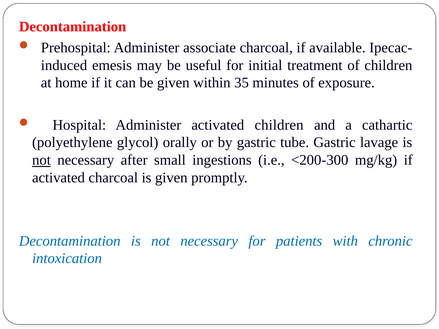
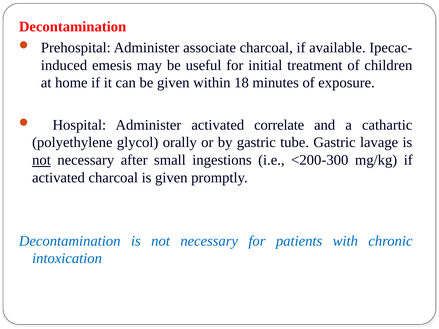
35: 35 -> 18 (242, 83)
activated children: children -> correlate (279, 125)
